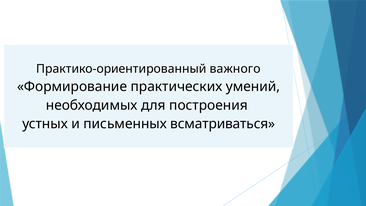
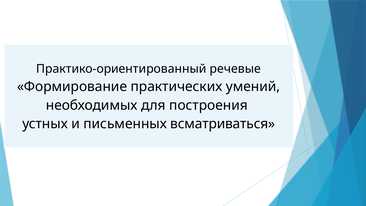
важного: важного -> речевые (235, 69)
